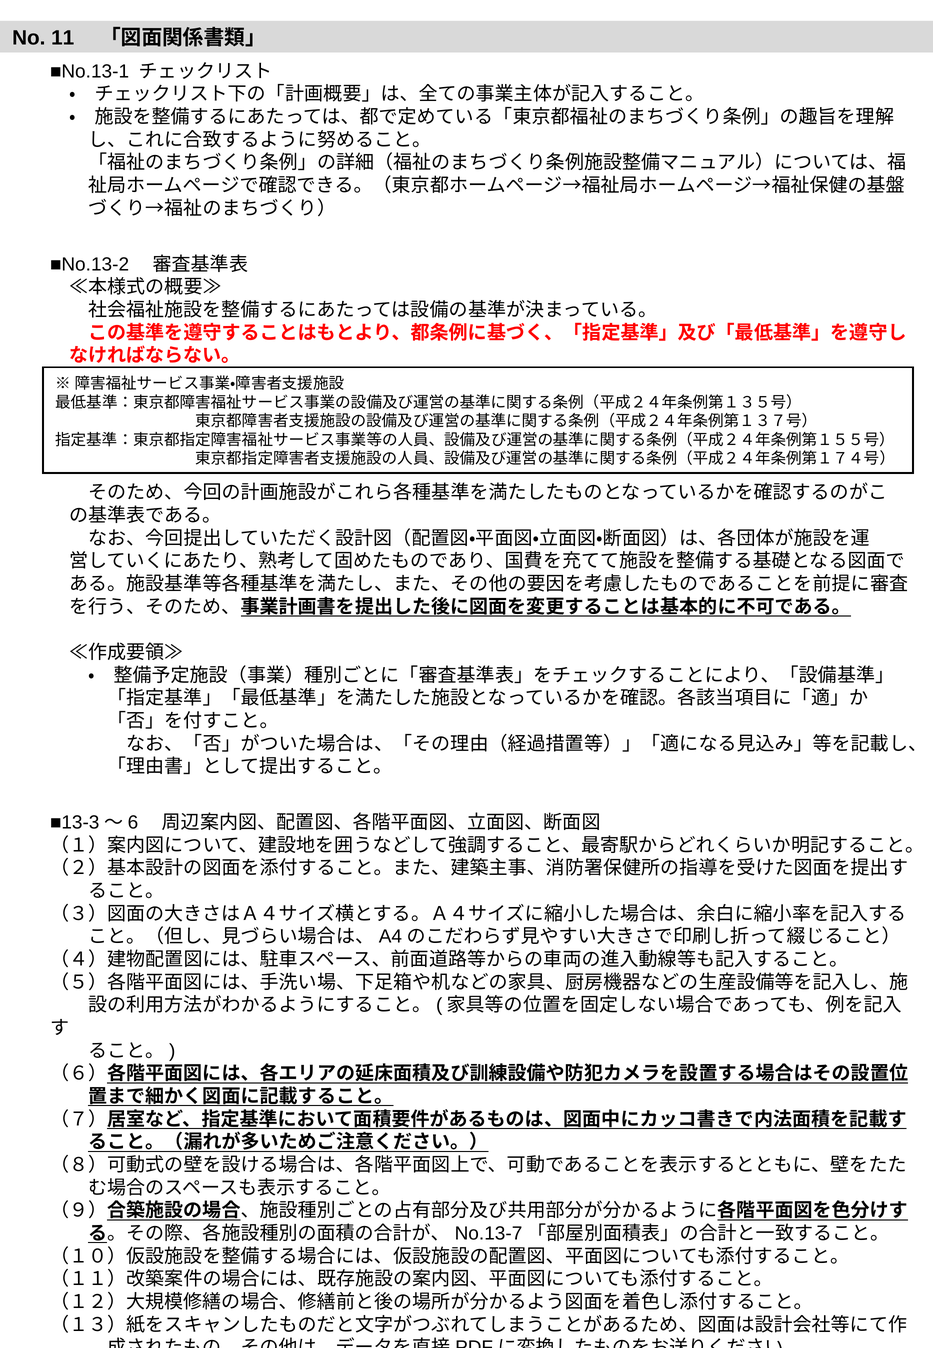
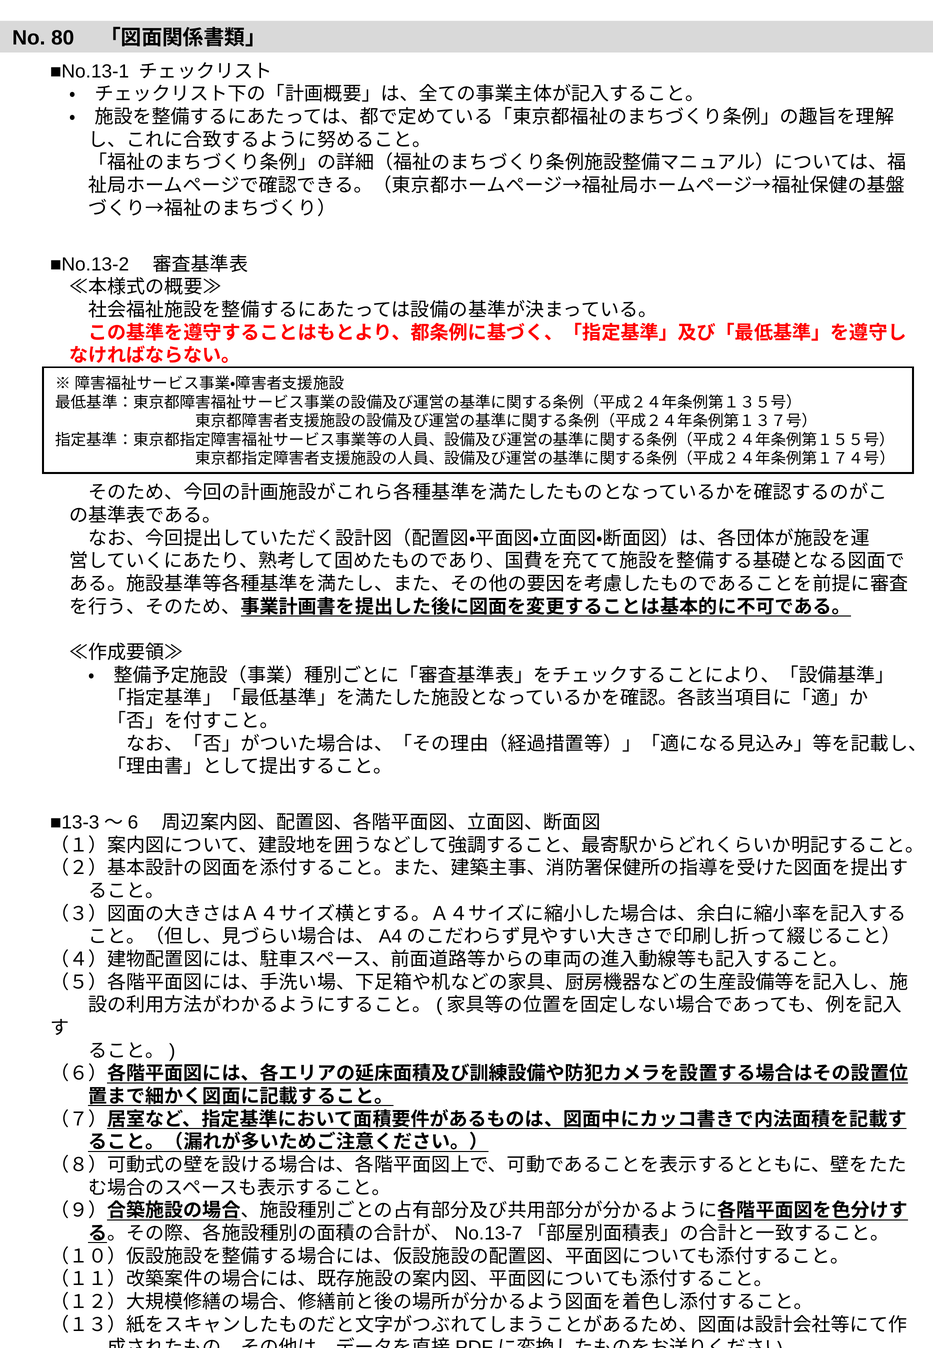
11: 11 -> 80 (63, 38)
